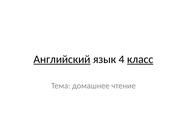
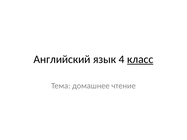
Английский underline: present -> none (62, 59)
